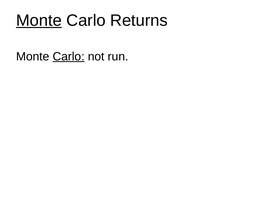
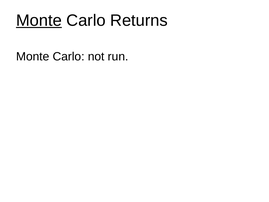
Carlo underline: present -> none (69, 56)
